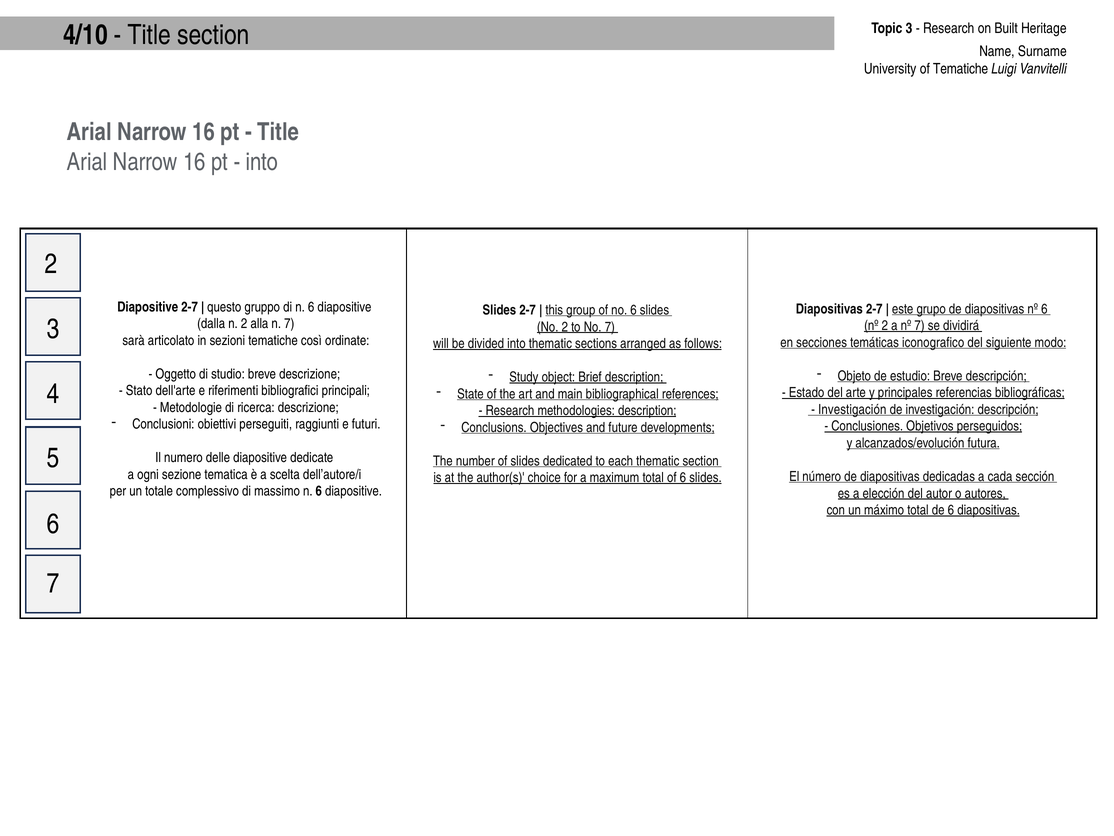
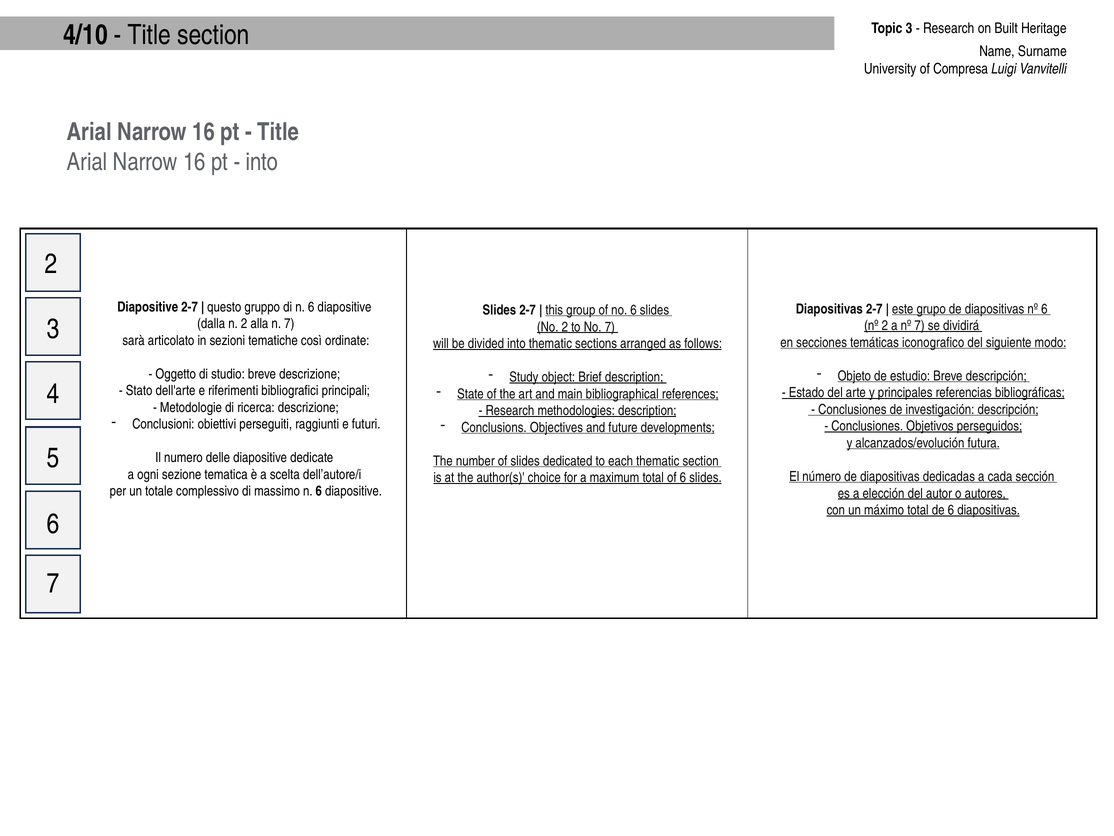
of Tematiche: Tematiche -> Compresa (961, 69)
Investigación: Investigación -> Conclusiones (852, 409)
